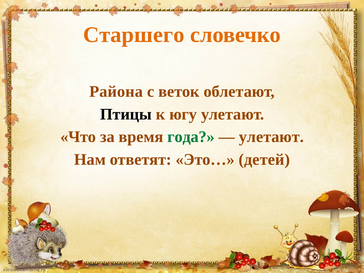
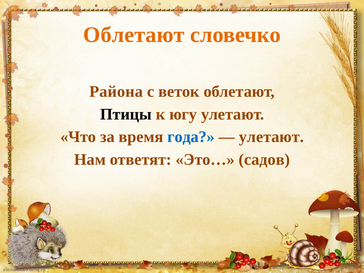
Старшего: Старшего -> Облетают (134, 35)
года colour: green -> blue (191, 137)
детей: детей -> садов (264, 160)
